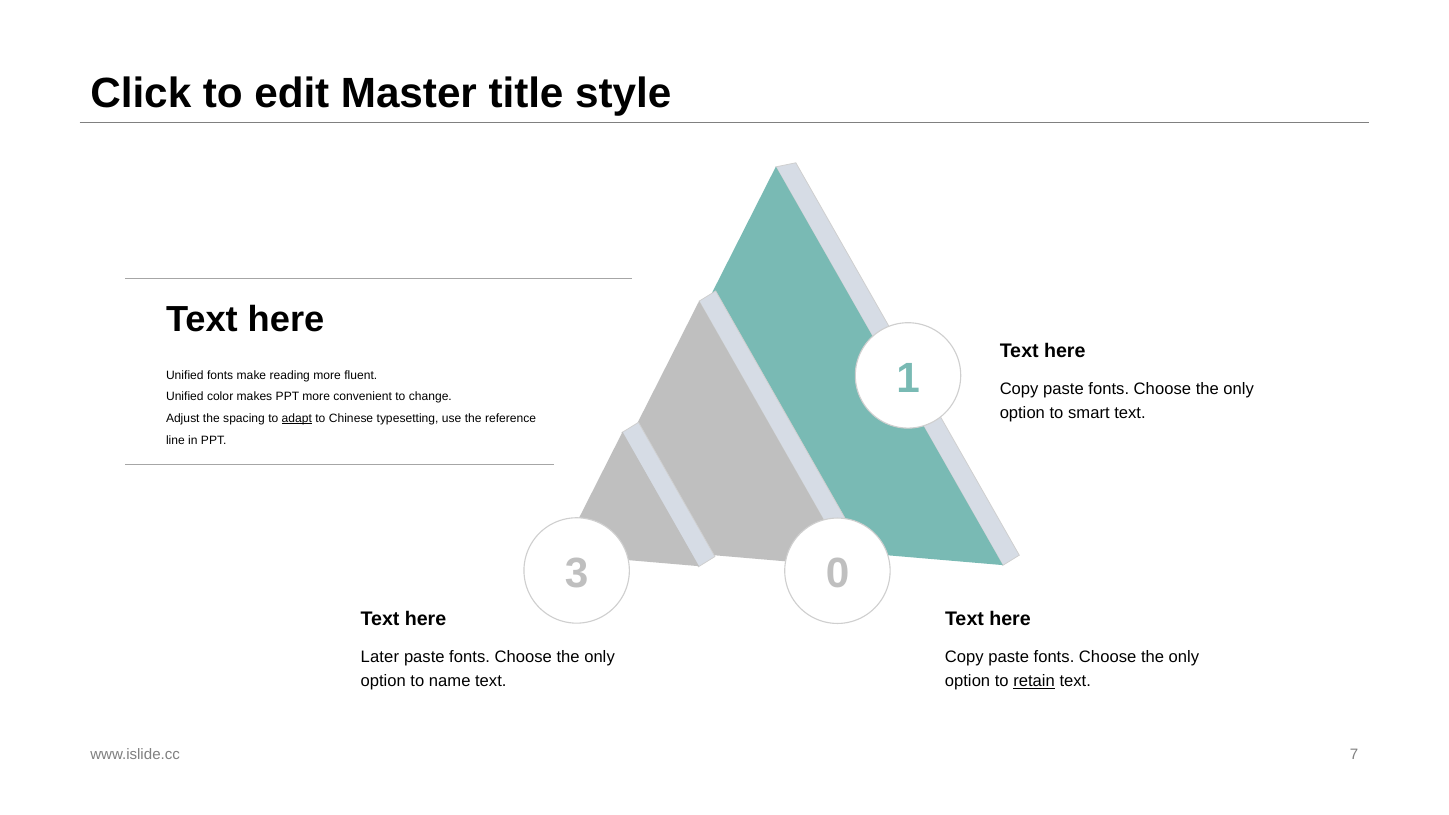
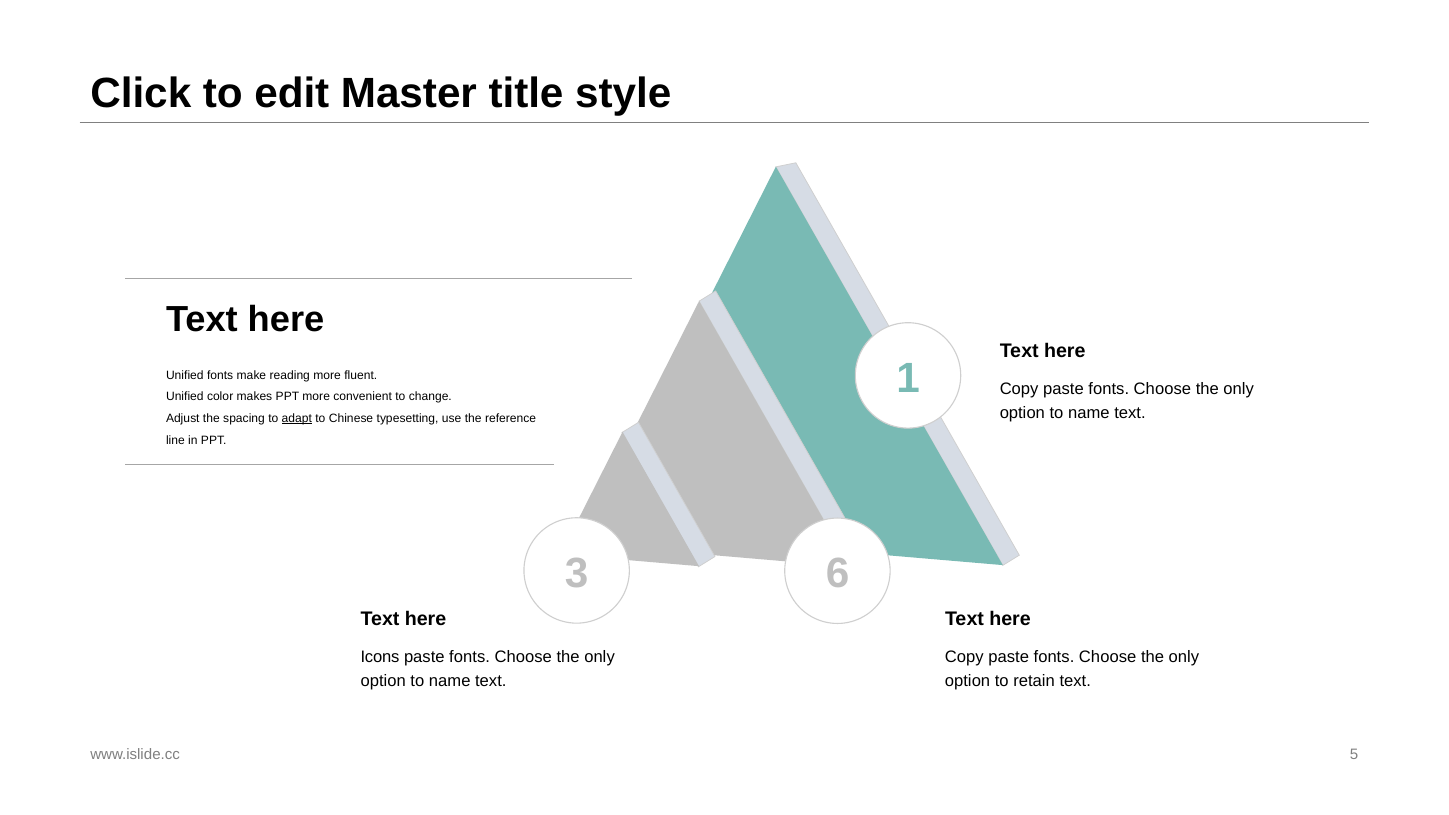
smart: smart -> name (1089, 413)
0: 0 -> 6 (838, 574)
Later: Later -> Icons (380, 657)
retain underline: present -> none (1034, 681)
7: 7 -> 5 (1354, 755)
